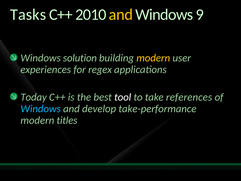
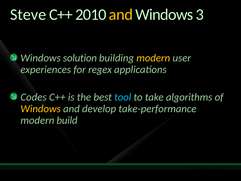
Tasks: Tasks -> Steve (28, 15)
9: 9 -> 3 (200, 15)
Today: Today -> Codes (34, 97)
tool colour: white -> light blue (123, 97)
references: references -> algorithms (189, 97)
Windows colour: light blue -> yellow (41, 109)
titles: titles -> build (67, 120)
